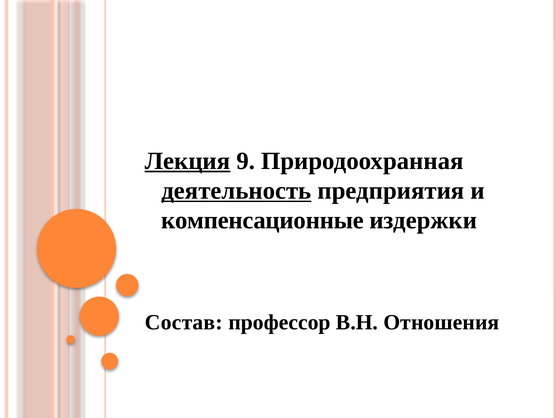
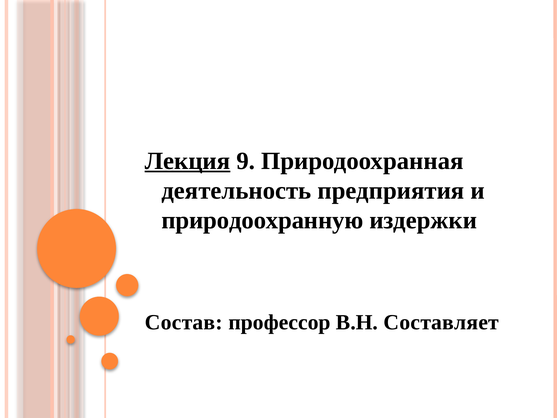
деятельность underline: present -> none (236, 191)
компенсационные: компенсационные -> природоохранную (262, 220)
Отношения: Отношения -> Составляет (441, 322)
